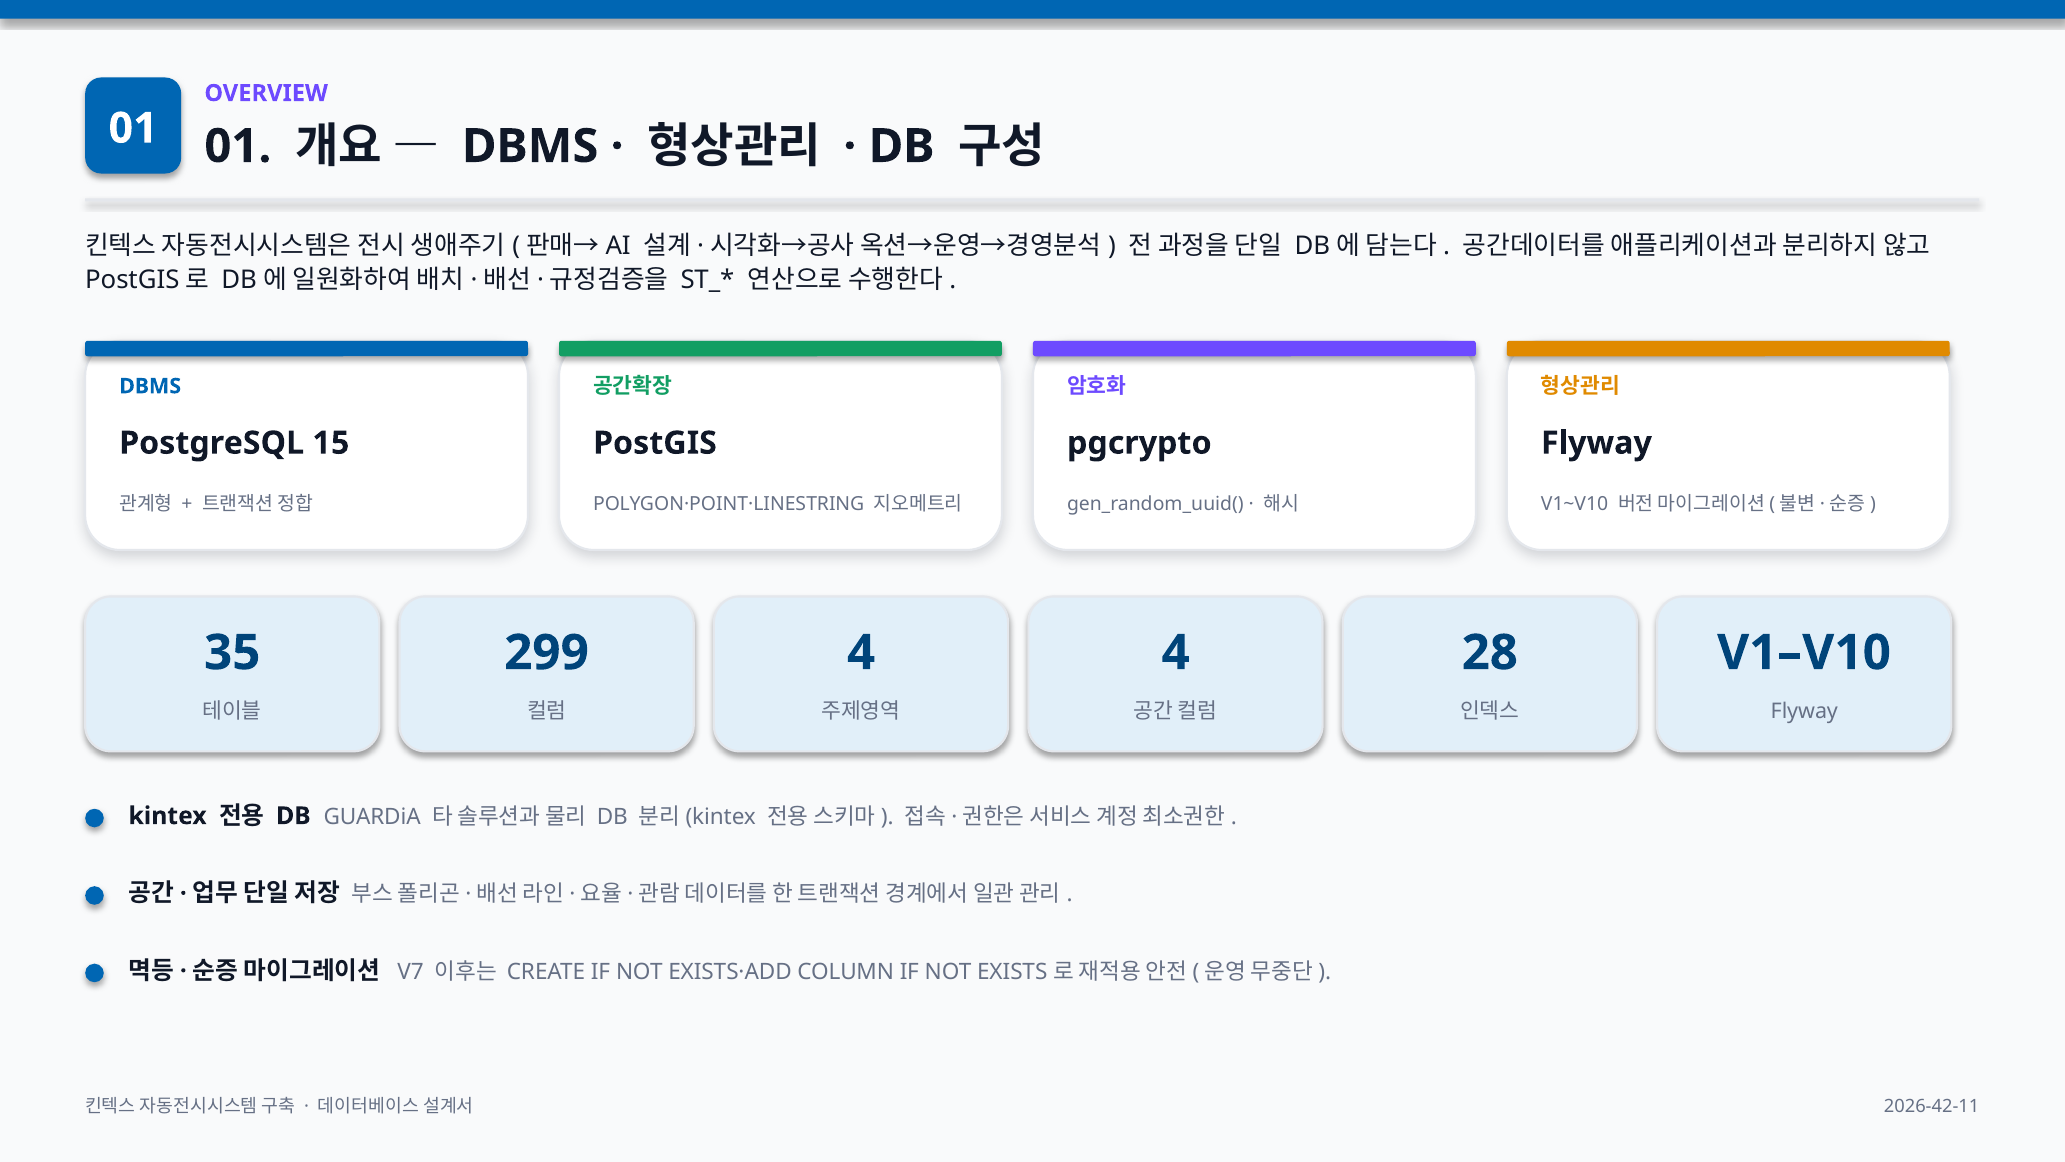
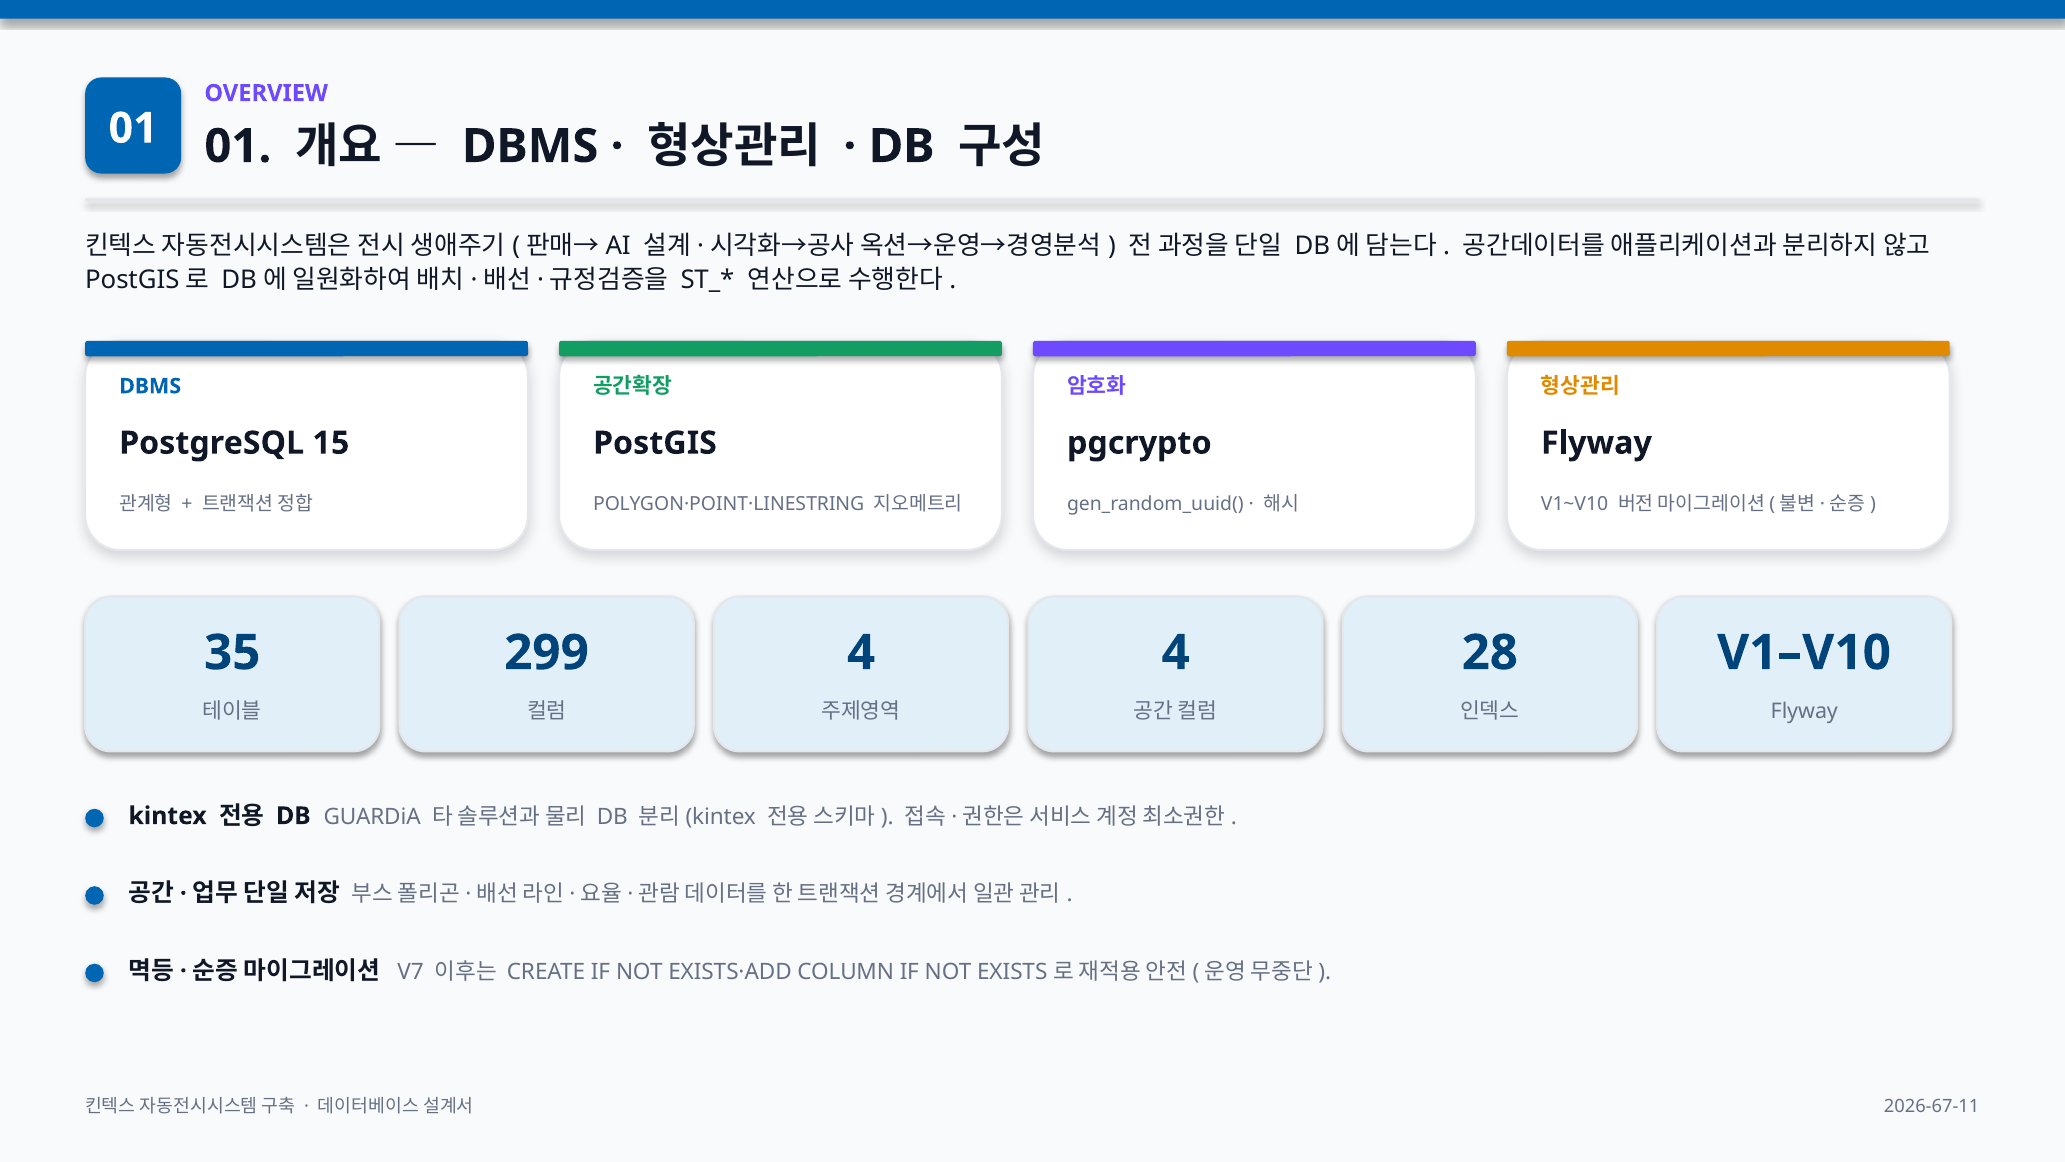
2026-42-11: 2026-42-11 -> 2026-67-11 (1932, 1106)
